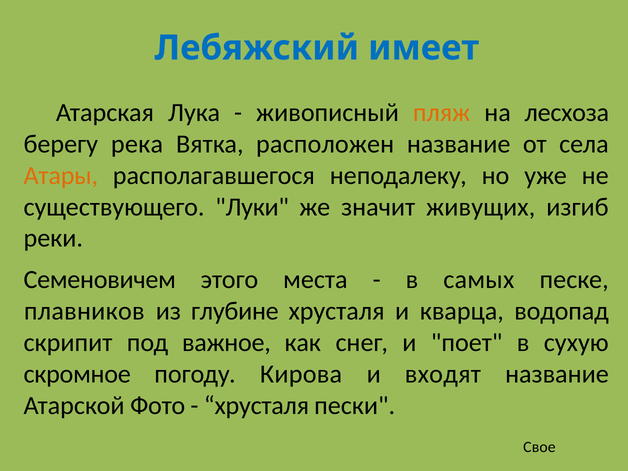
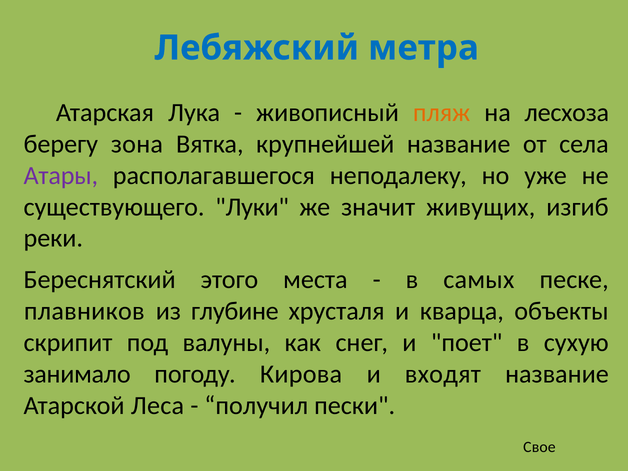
имеет: имеет -> метра (423, 48)
река: река -> зона (137, 144)
расположен: расположен -> крупнейшей (325, 144)
Атары colour: orange -> purple (61, 176)
Семеновичем: Семеновичем -> Береснятский (100, 280)
водопад: водопад -> объекты (561, 311)
важное: важное -> валуны (226, 343)
скромное: скромное -> занимало (77, 374)
Фото: Фото -> Леса (157, 405)
хрусталя: хрусталя -> получил (256, 405)
